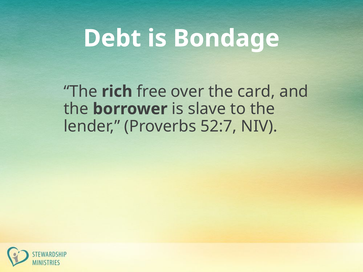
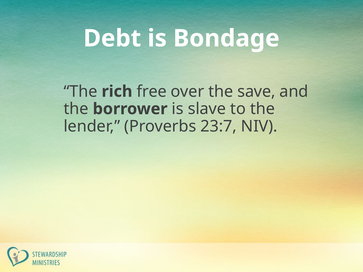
card: card -> save (256, 92)
52:7: 52:7 -> 23:7 (219, 126)
